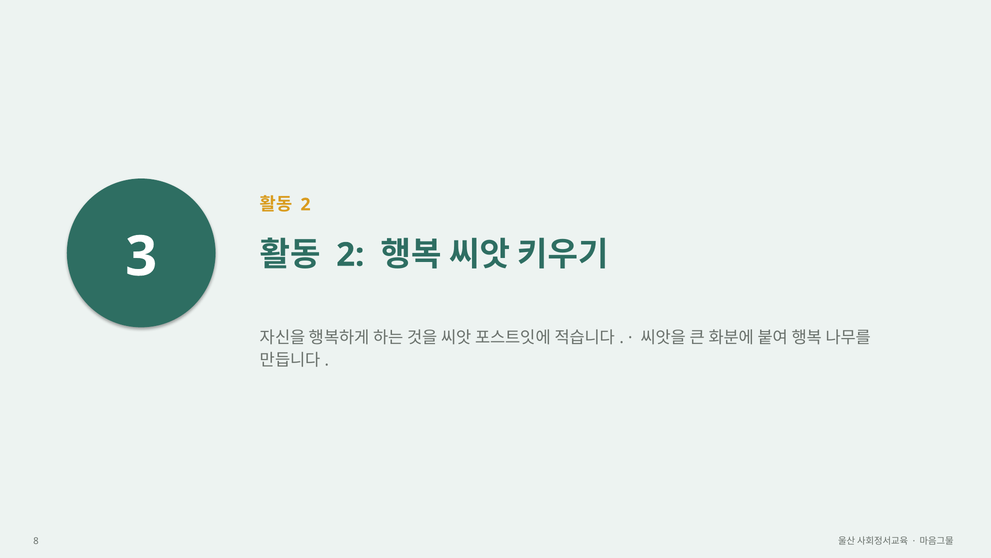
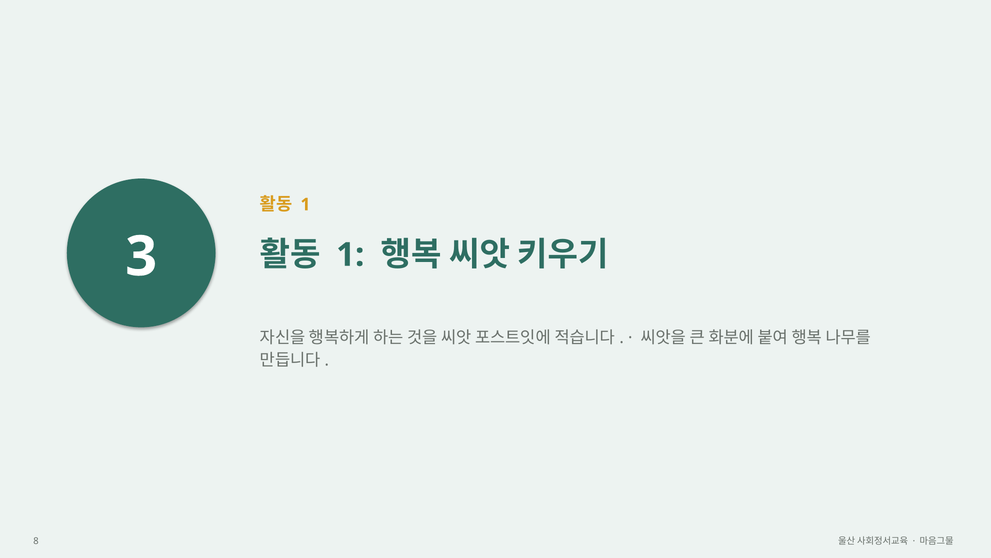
2: 2 -> 1 (306, 204)
2: 2 -> 1 (350, 255)
